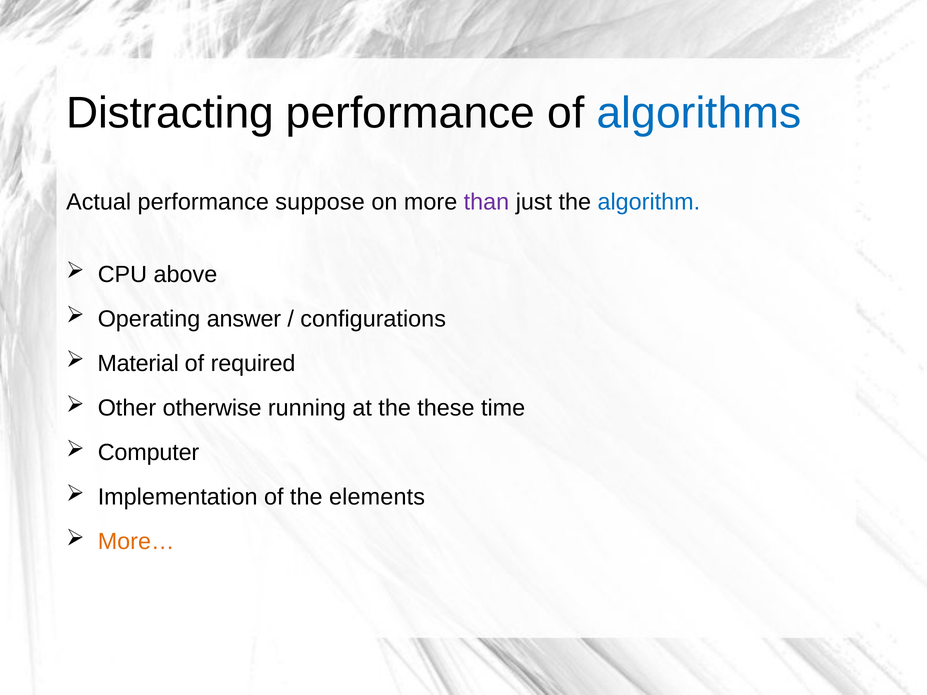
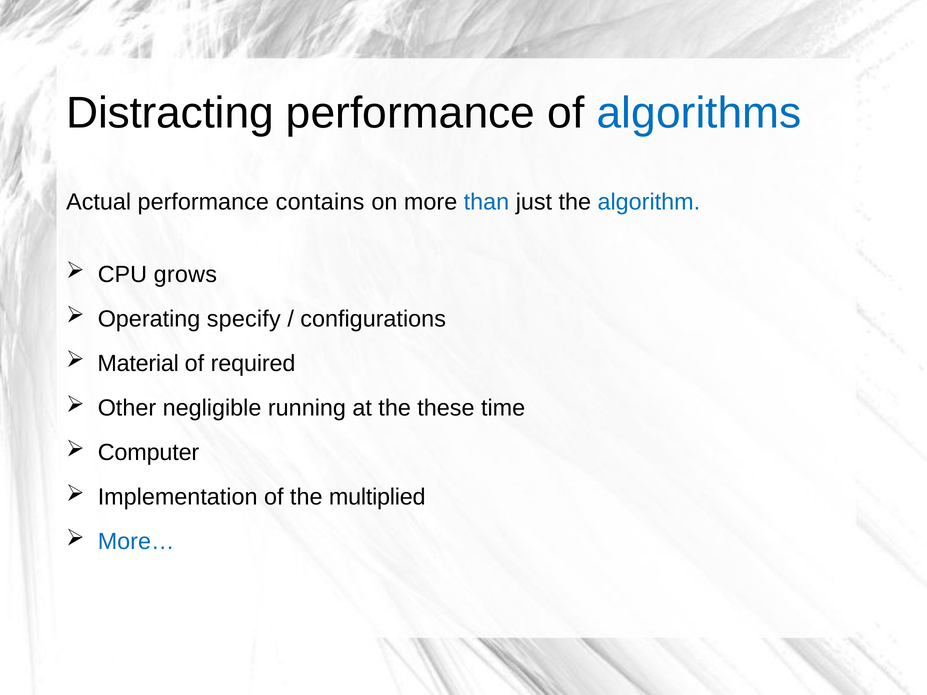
suppose: suppose -> contains (320, 202)
than colour: purple -> blue (486, 202)
above: above -> grows (185, 275)
answer: answer -> specify (244, 319)
otherwise: otherwise -> negligible (212, 408)
elements: elements -> multiplied (377, 497)
More… colour: orange -> blue (136, 542)
